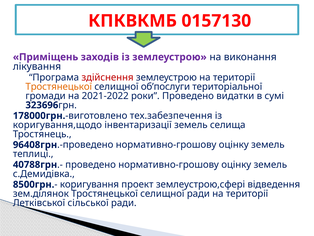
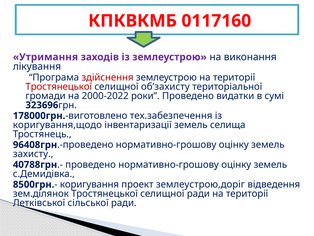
0157130: 0157130 -> 0117160 (216, 21)
Приміщень: Приміщень -> Утримання (45, 57)
Тростянецької colour: orange -> red (59, 86)
об’послуги: об’послуги -> об’захисту (165, 86)
2021-2022: 2021-2022 -> 2000-2022 (105, 96)
теплиці: теплиці -> захисту (33, 154)
землеустрою,сфері: землеустрою,сфері -> землеустрою,доріг (200, 184)
